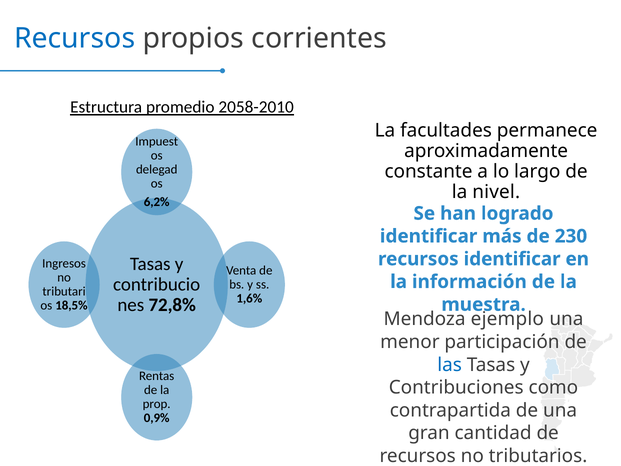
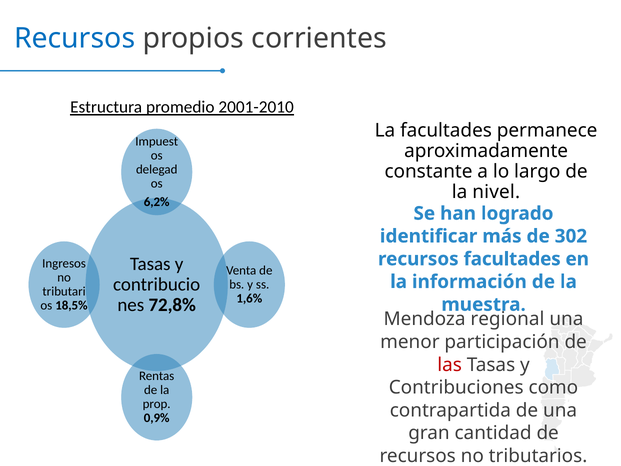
2058-2010: 2058-2010 -> 2001-2010 (256, 107)
230: 230 -> 302 (571, 236)
recursos identificar: identificar -> facultades (512, 259)
ejemplo: ejemplo -> regional (507, 319)
las colour: blue -> red (450, 365)
